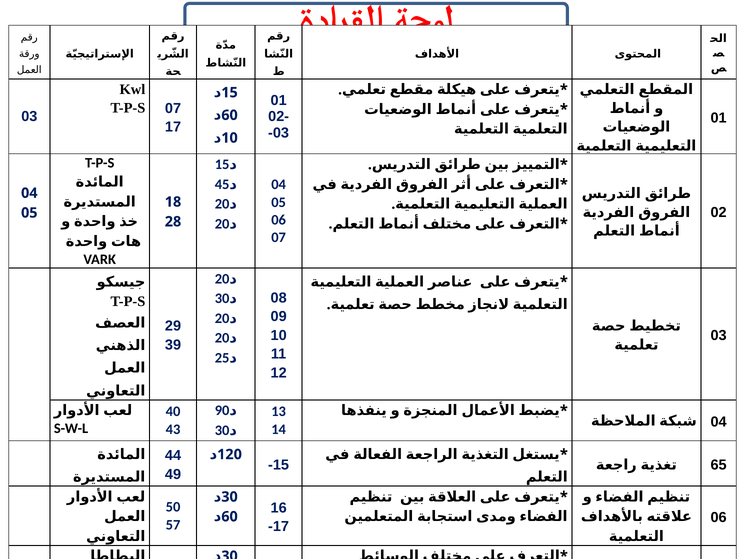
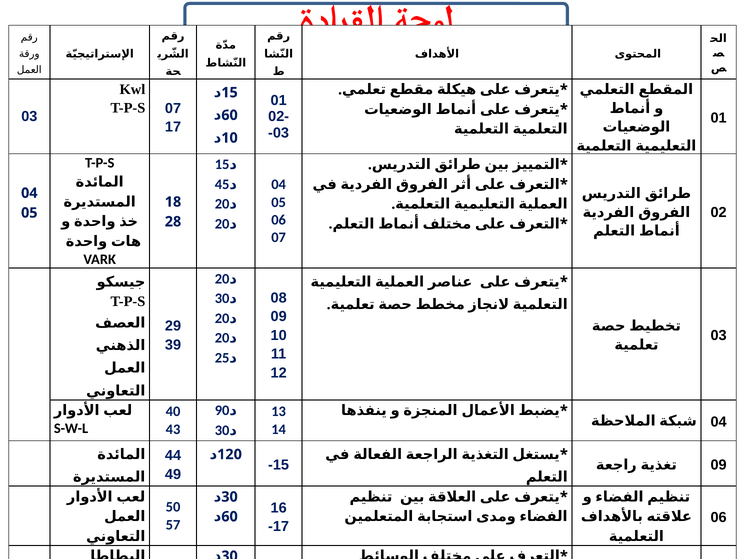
65: 65 -> 09 (719, 465)
